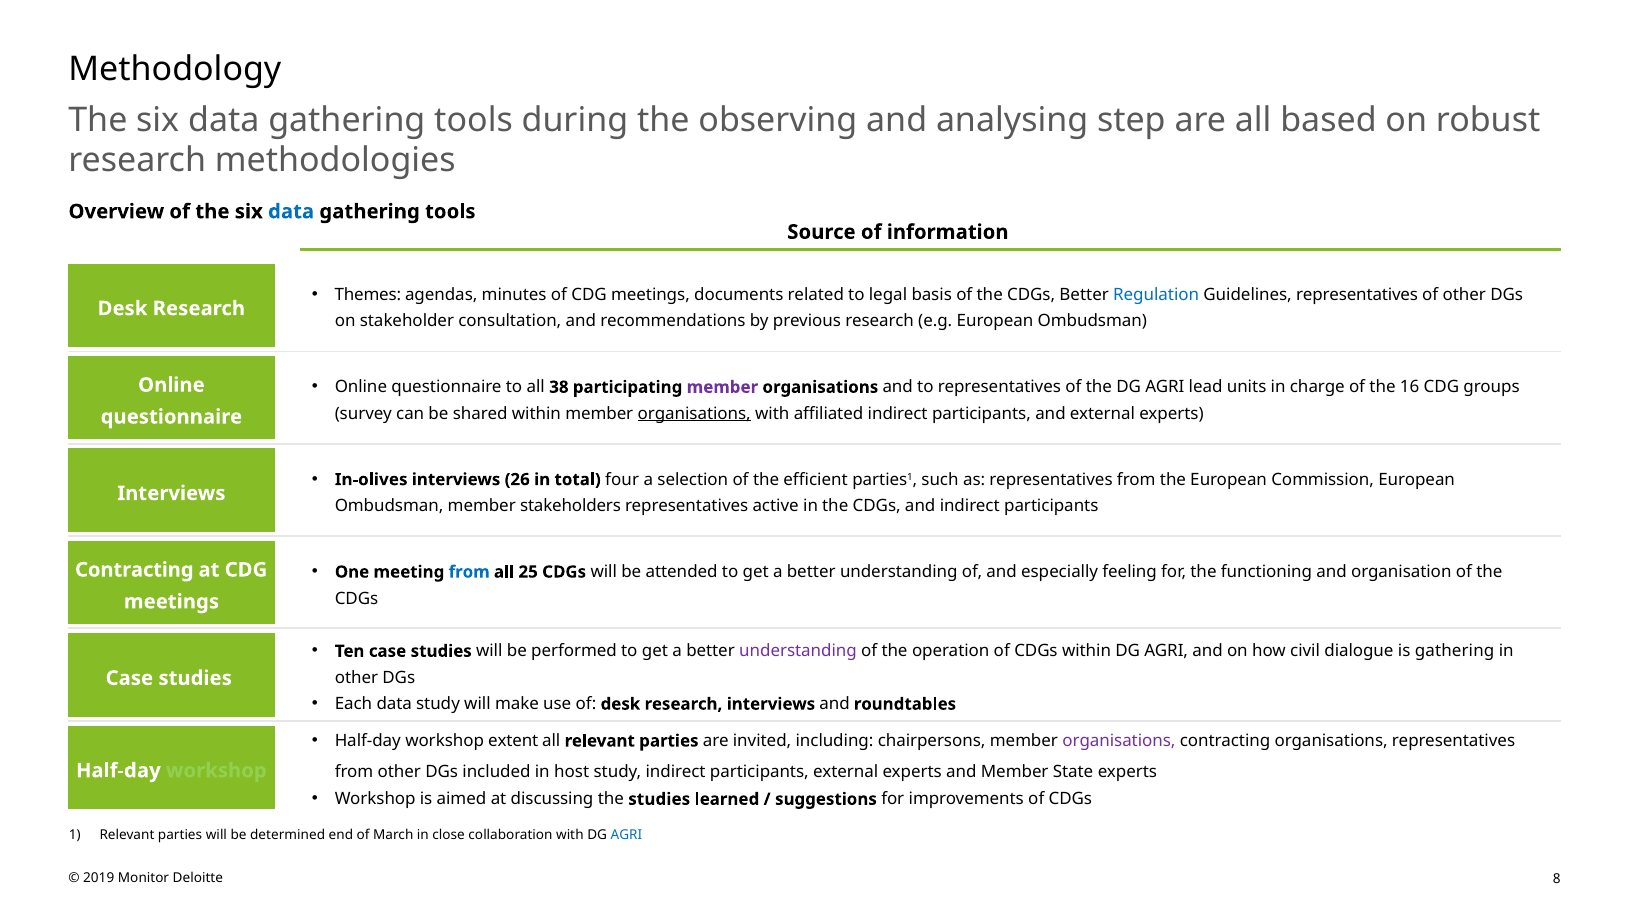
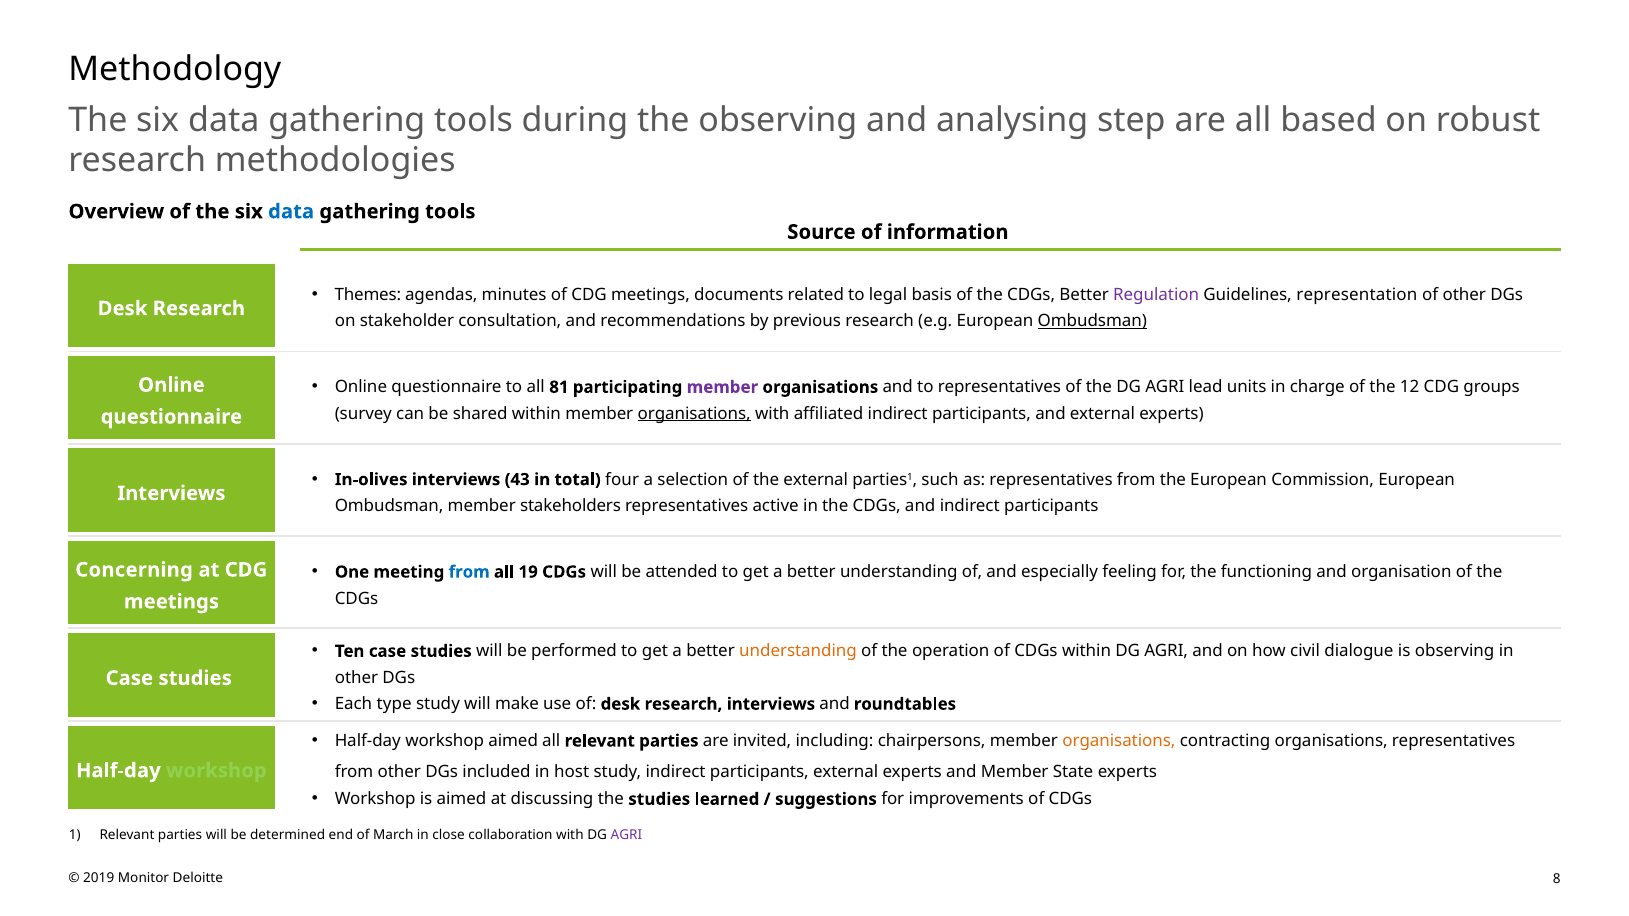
Regulation colour: blue -> purple (1156, 295)
Guidelines representatives: representatives -> representation (1357, 295)
Ombudsman underline: none -> present (1092, 321)
38: 38 -> 81 (559, 387)
16: 16 -> 12 (1410, 387)
26: 26 -> 43 (517, 480)
the efficient: efficient -> external (816, 480)
25: 25 -> 19 (528, 572)
Contracting: Contracting -> Concerning (134, 570)
understanding colour: purple -> orange (798, 651)
is gathering: gathering -> observing (1455, 651)
Each data: data -> type (394, 704)
workshop extent: extent -> aimed (513, 741)
organisations colour: purple -> orange (1119, 741)
AGRI colour: blue -> purple (626, 836)
